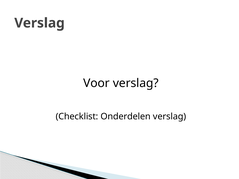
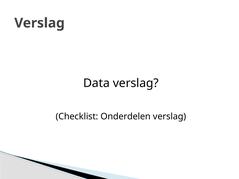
Voor: Voor -> Data (96, 83)
